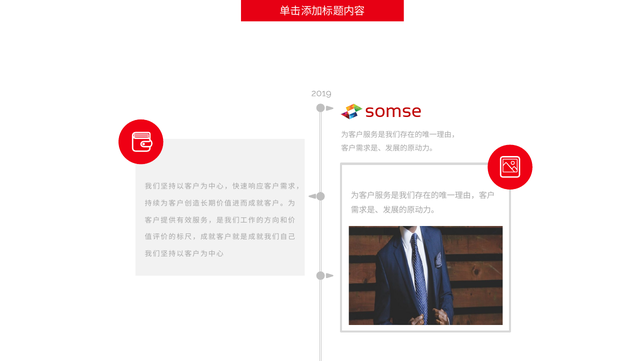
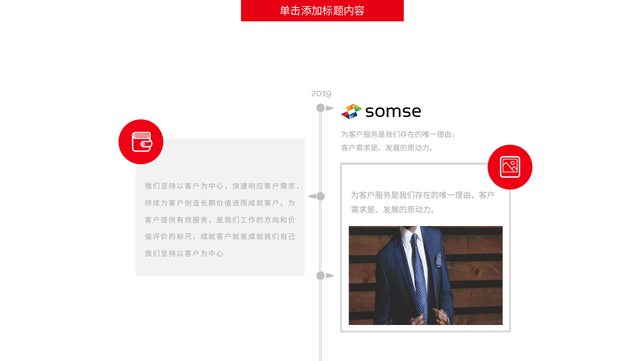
somse colour: red -> black (393, 111)
